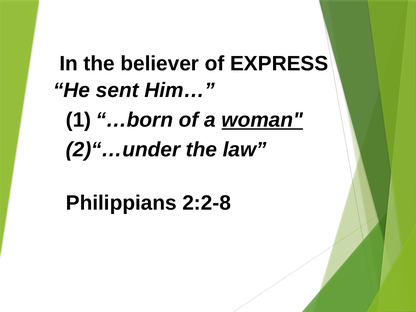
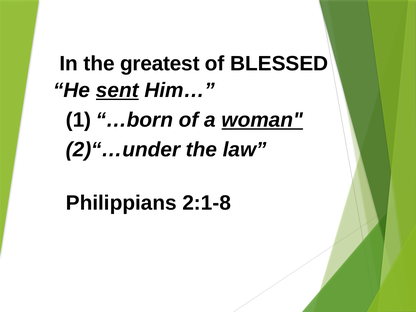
believer: believer -> greatest (160, 64)
EXPRESS: EXPRESS -> BLESSED (279, 64)
sent underline: none -> present (117, 90)
2:2-8: 2:2-8 -> 2:1-8 (207, 203)
